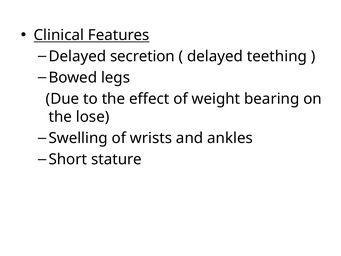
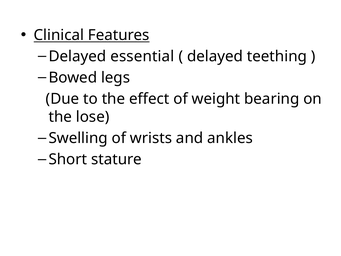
secretion: secretion -> essential (142, 56)
